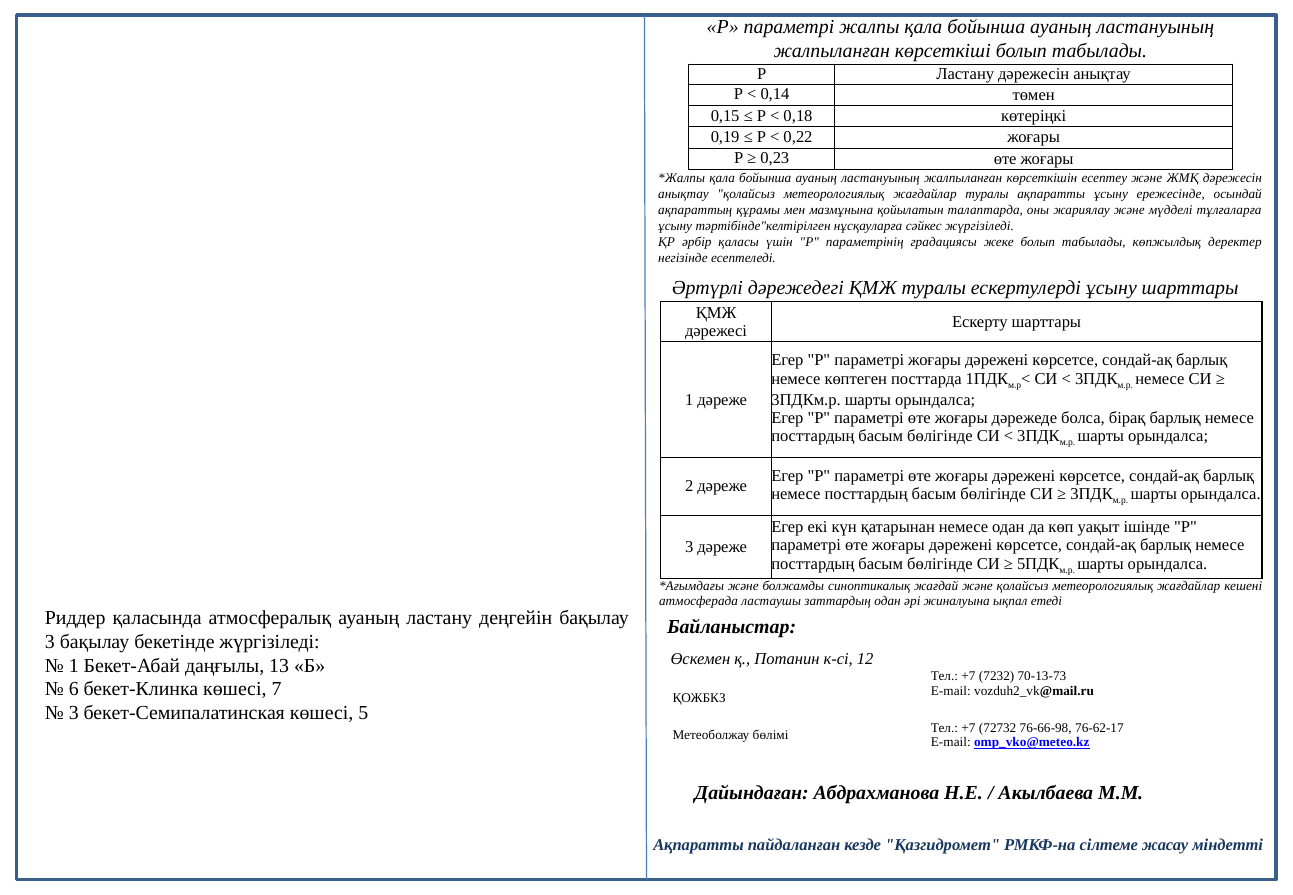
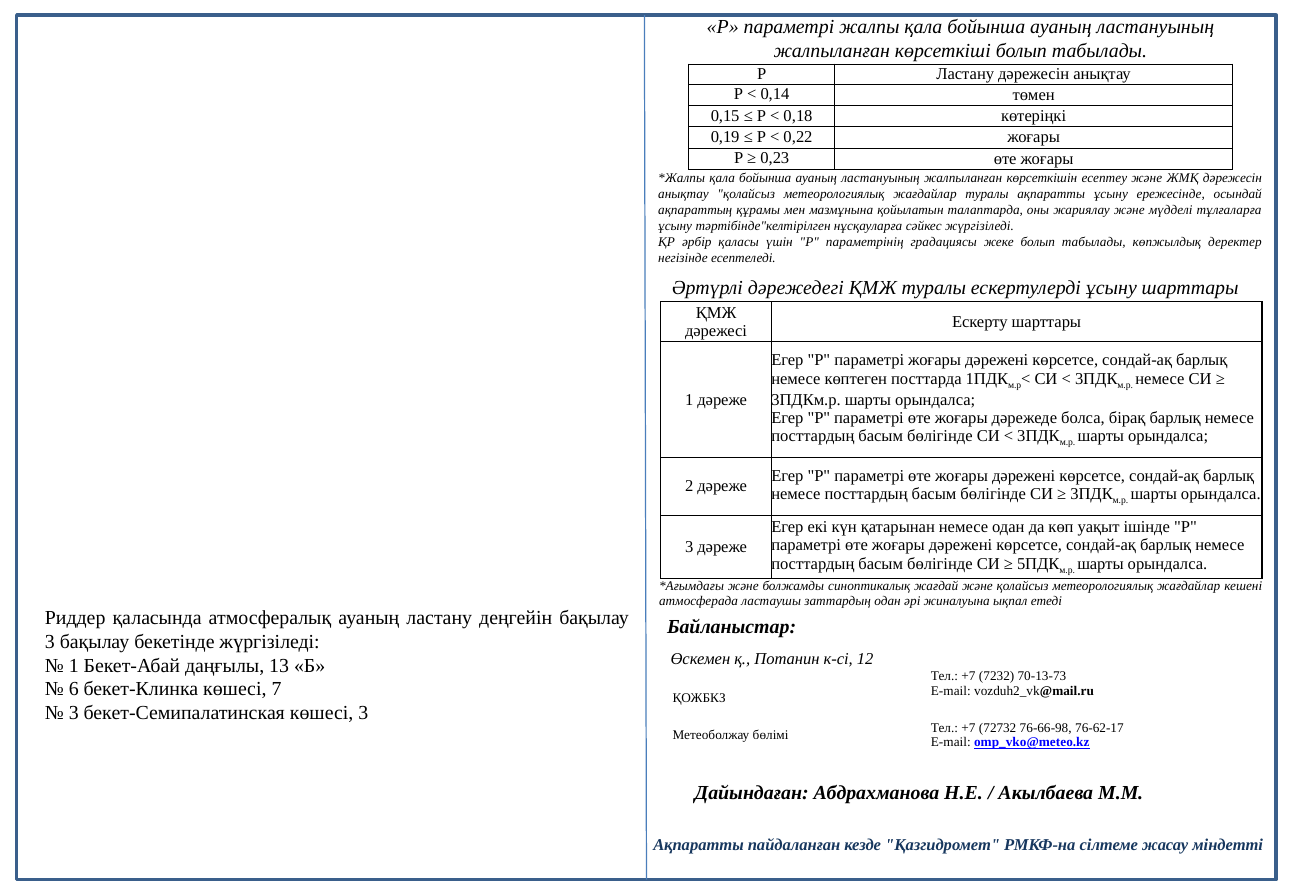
көшесі 5: 5 -> 3 (363, 713)
